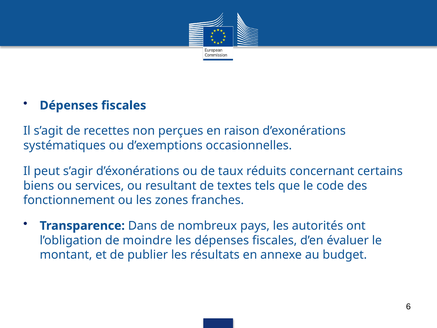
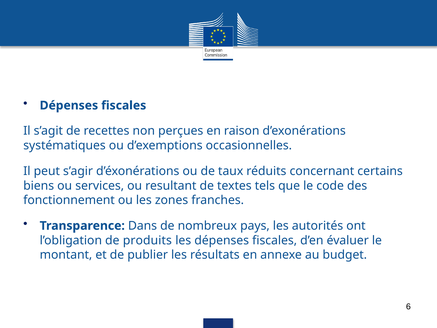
moindre: moindre -> produits (147, 240)
